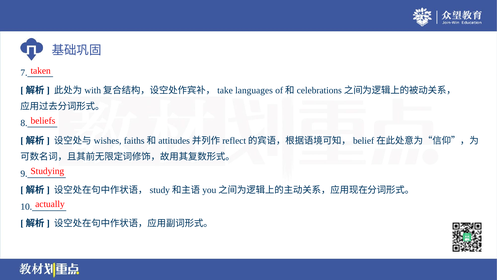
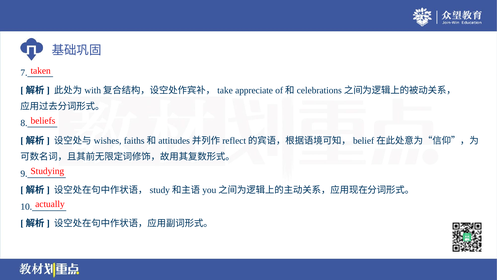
languages: languages -> appreciate (254, 90)
